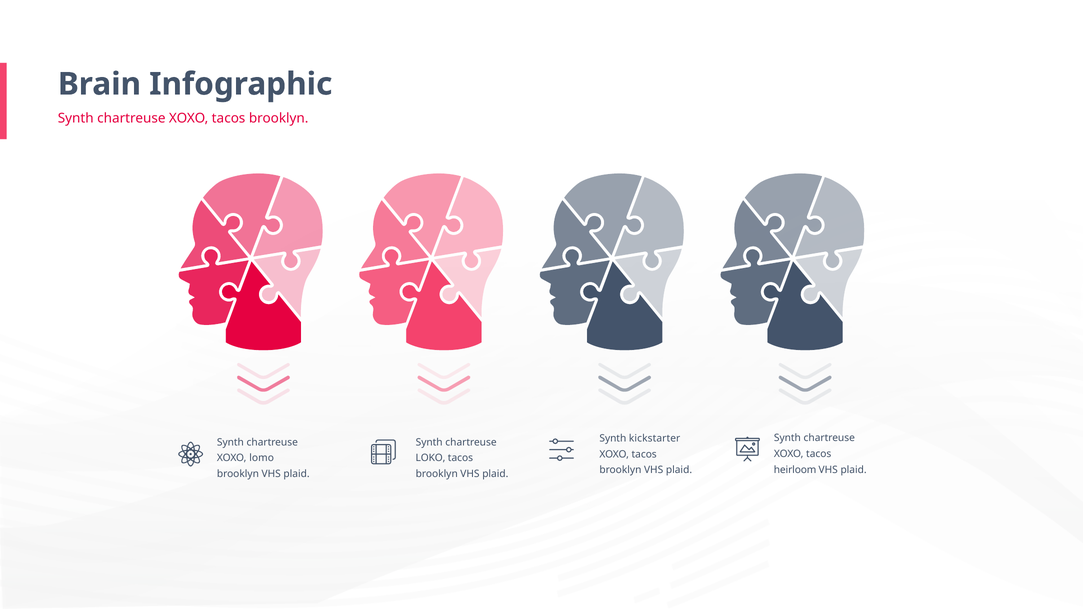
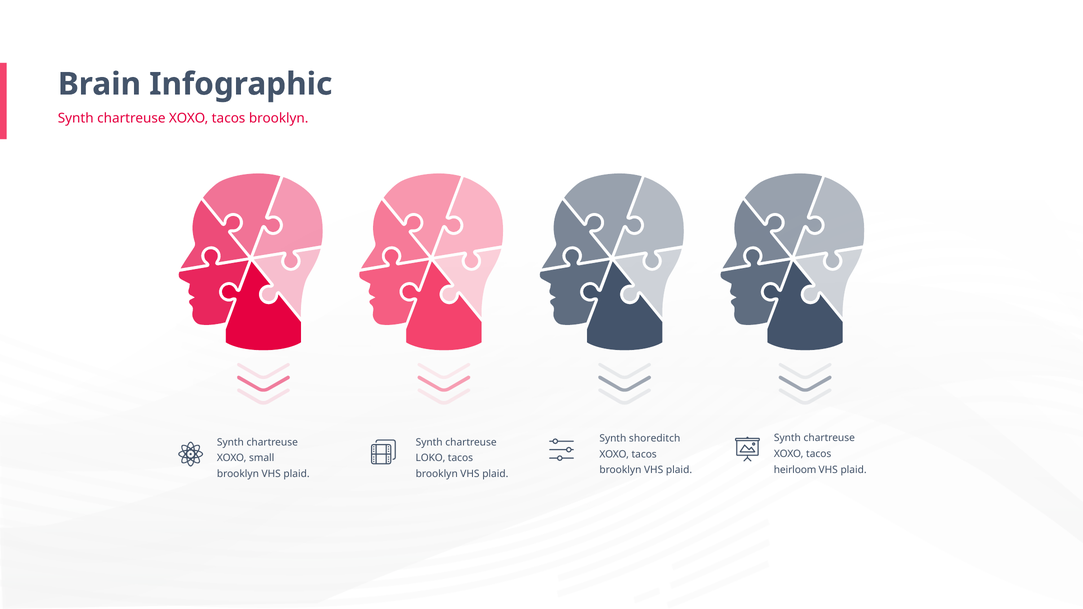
kickstarter: kickstarter -> shoreditch (655, 438)
lomo: lomo -> small (262, 458)
